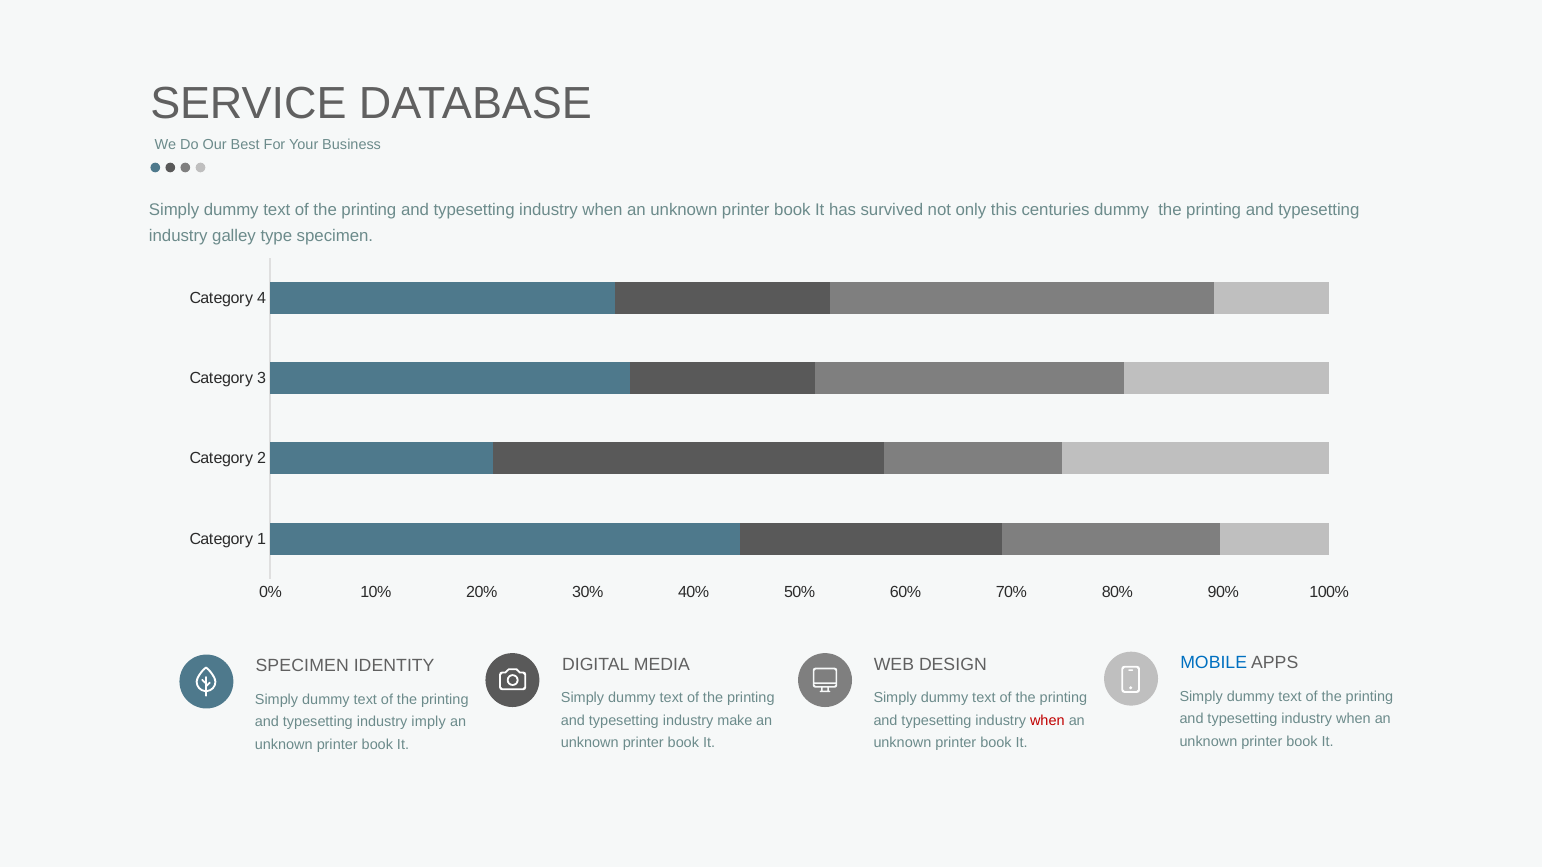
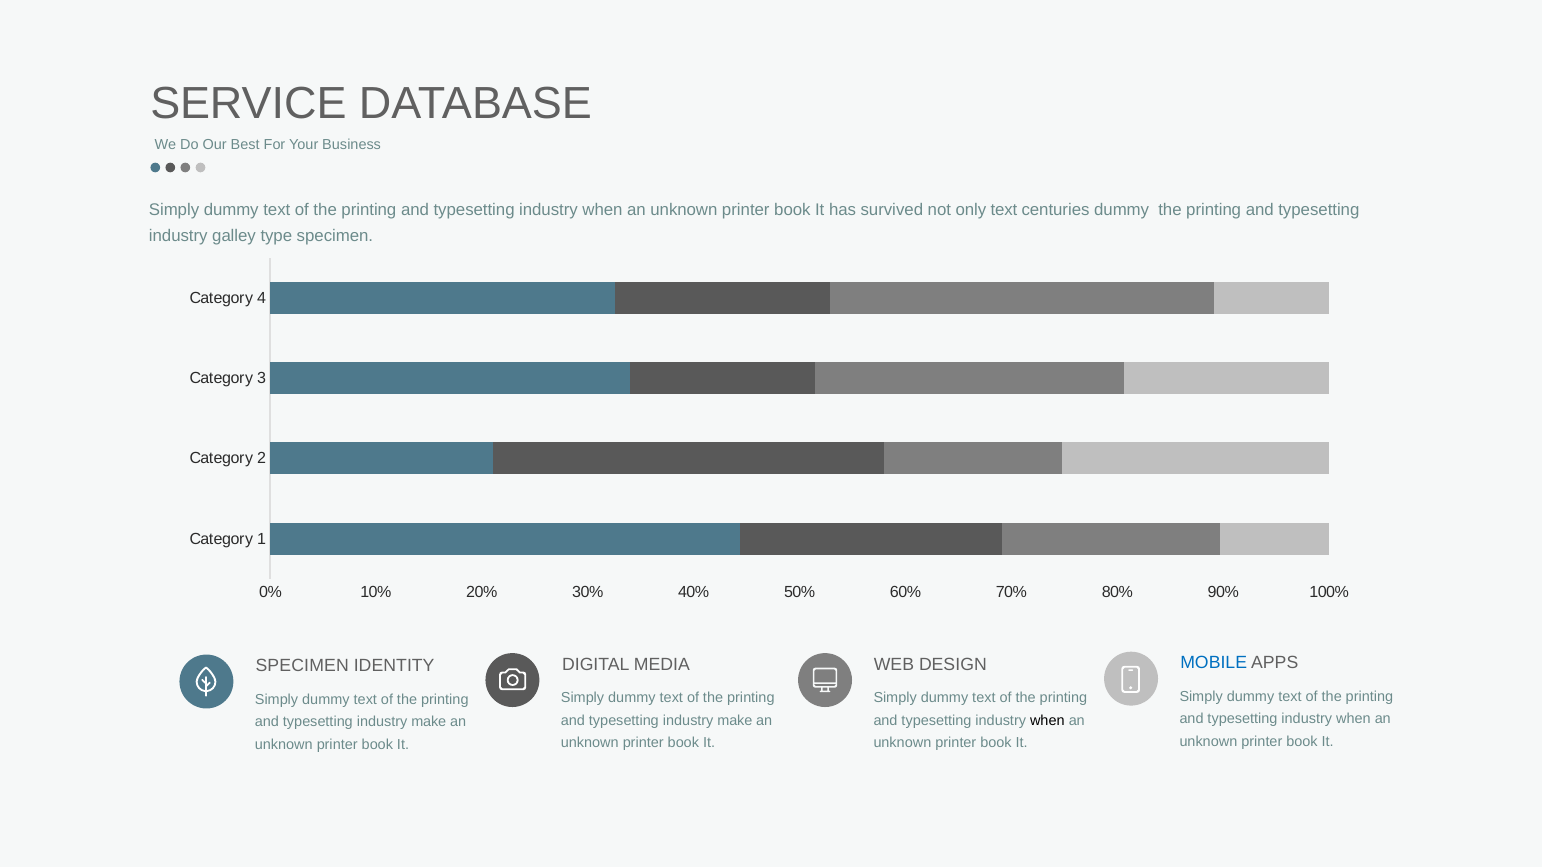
only this: this -> text (1004, 210)
when colour: red -> black (1047, 721)
imply: imply -> make (429, 722)
